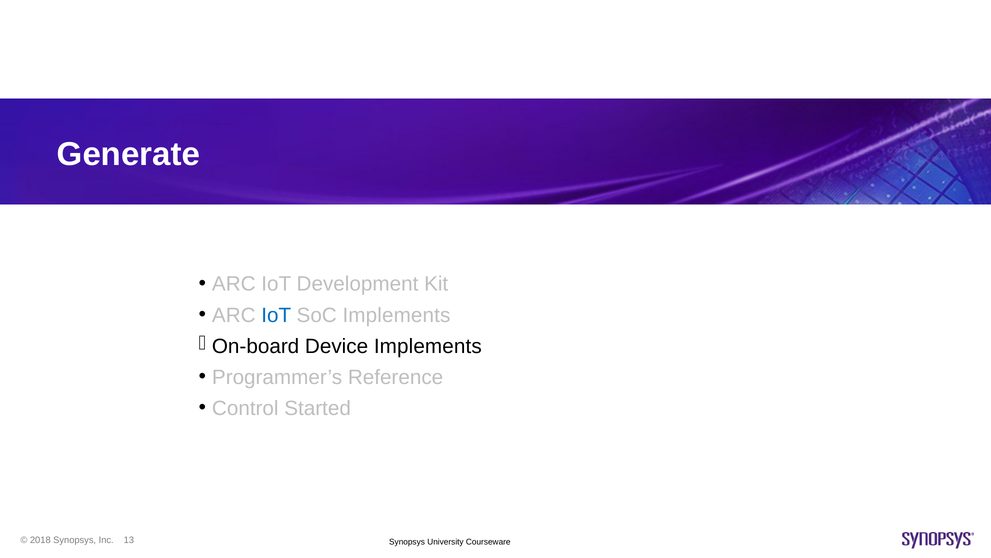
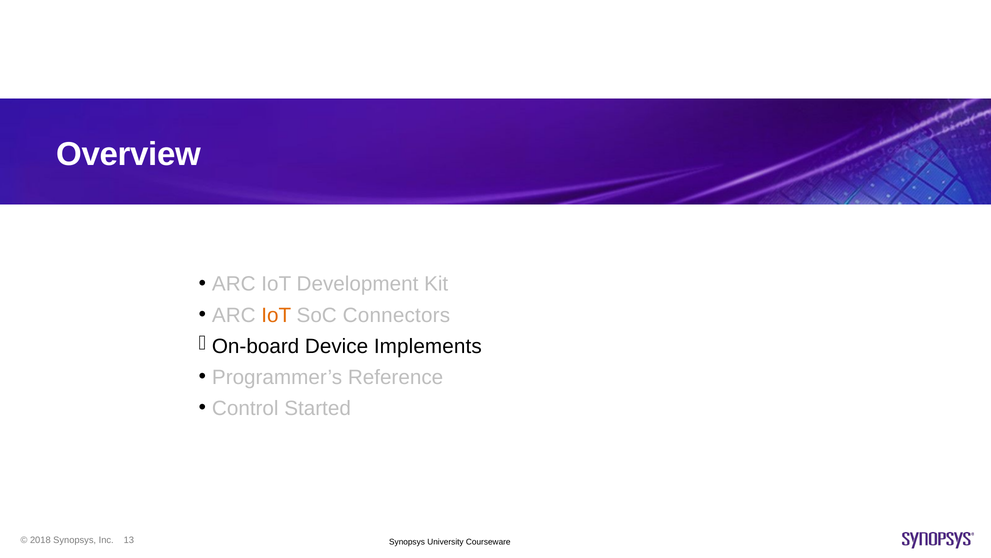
Generate: Generate -> Overview (129, 154)
IoT colour: blue -> orange (276, 315)
SoC Implements: Implements -> Connectors (396, 315)
